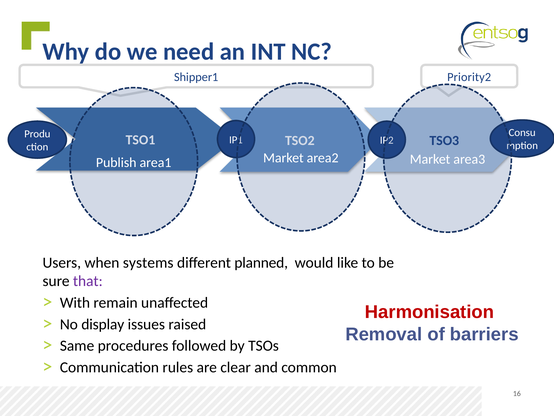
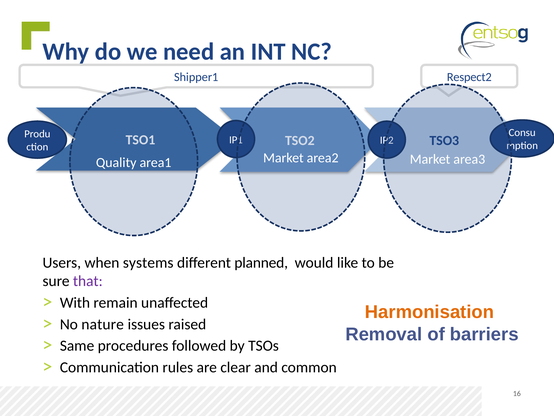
Priority2: Priority2 -> Respect2 (469, 77)
Publish: Publish -> Quality (116, 162)
Harmonisation colour: red -> orange (429, 312)
display: display -> nature (103, 324)
